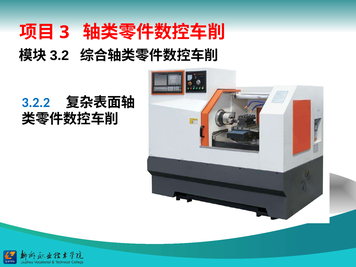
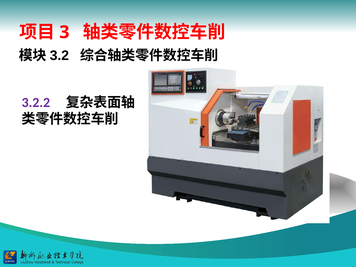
3.2.2 colour: blue -> purple (36, 102)
